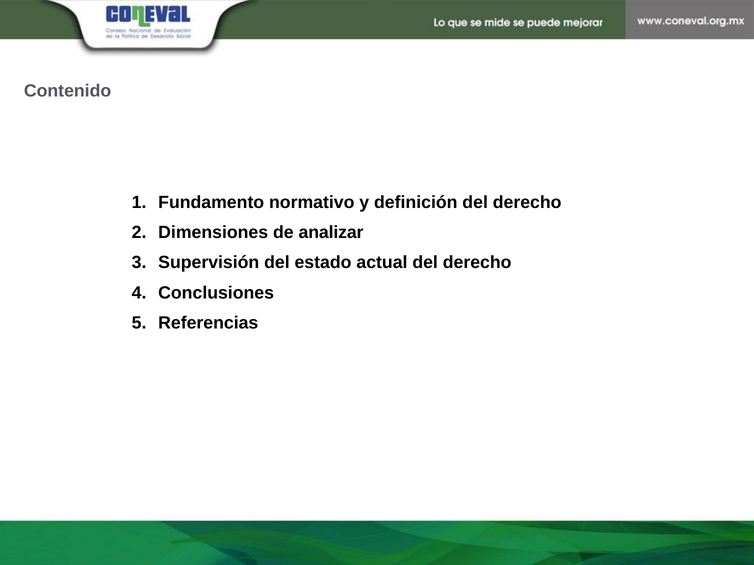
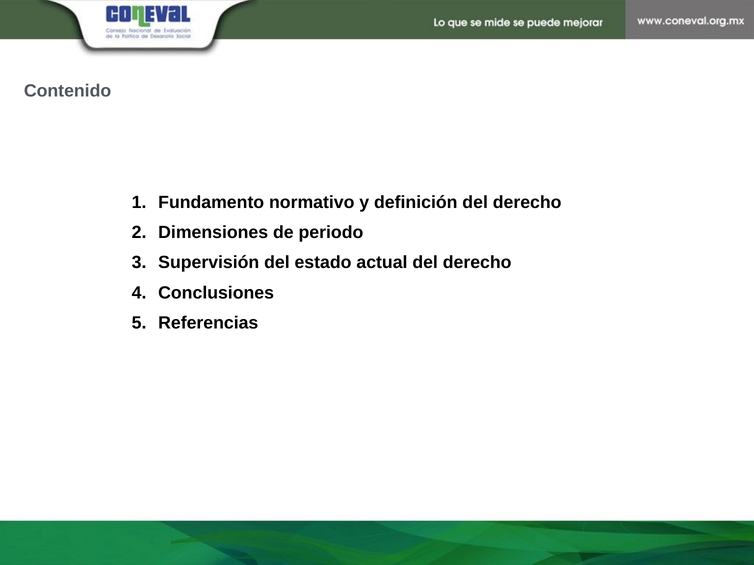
analizar: analizar -> periodo (331, 233)
